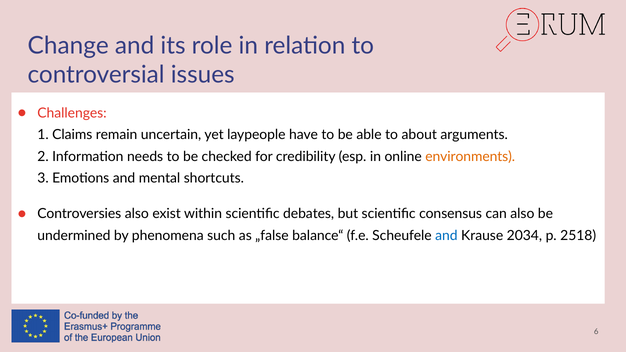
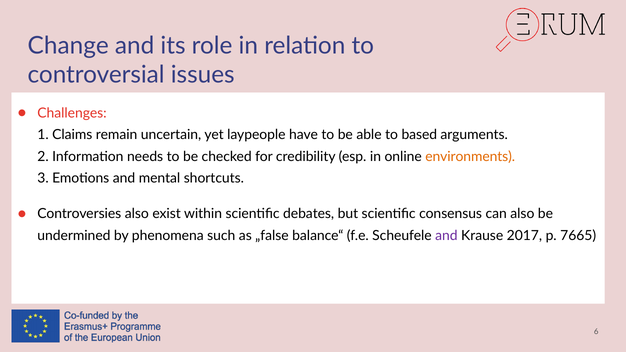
about: about -> based (419, 135)
and colour: blue -> purple (446, 236)
2034: 2034 -> 2017 (524, 236)
2518: 2518 -> 7665 (578, 236)
